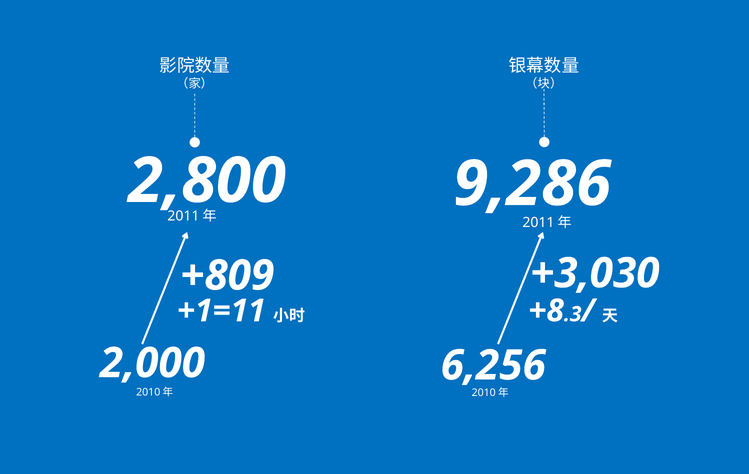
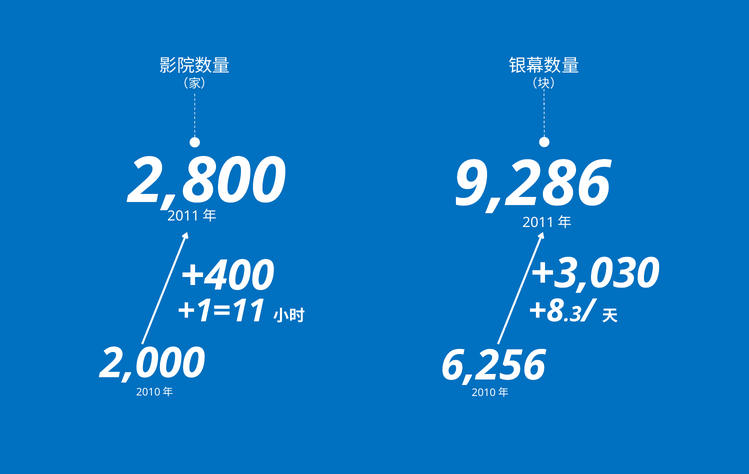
+809: +809 -> +400 (227, 276)
